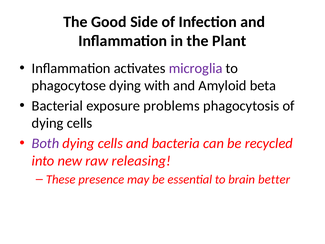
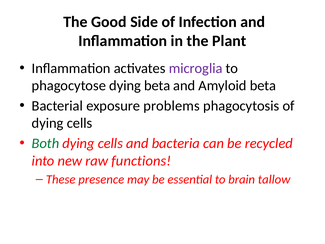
dying with: with -> beta (157, 86)
Both colour: purple -> green (45, 143)
releasing: releasing -> functions (141, 161)
better: better -> tallow (274, 179)
